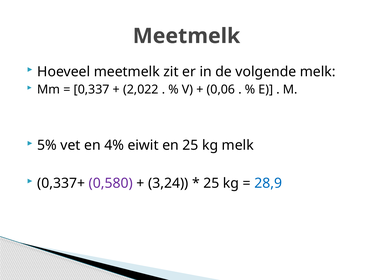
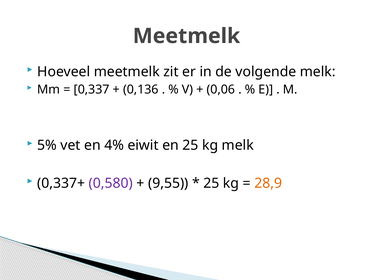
2,022: 2,022 -> 0,136 (141, 89)
3,24: 3,24 -> 9,55 (168, 183)
28,9 colour: blue -> orange (268, 183)
